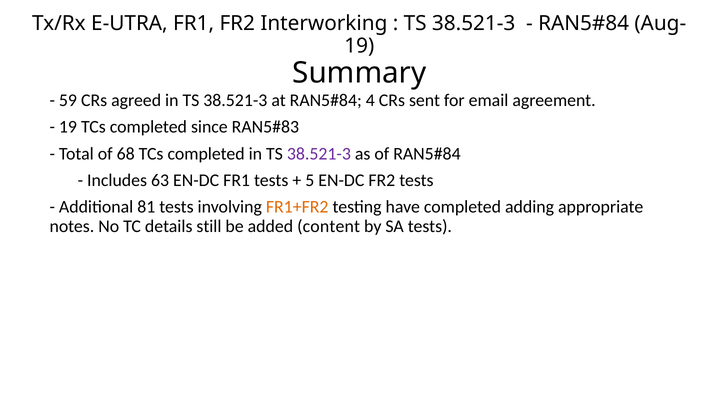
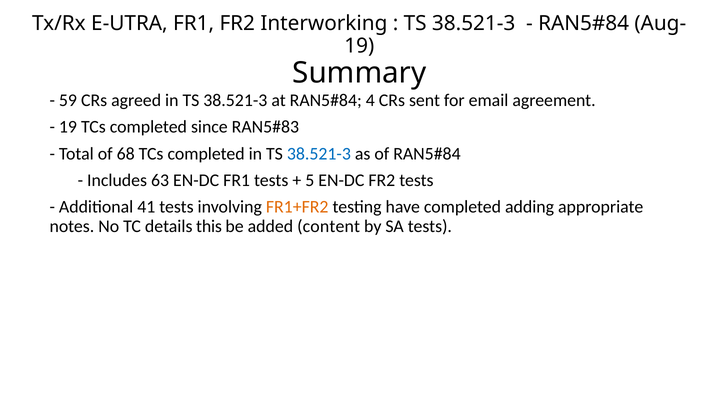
38.521-3 colour: purple -> blue (319, 153)
81: 81 -> 41 (146, 207)
still: still -> this (209, 226)
